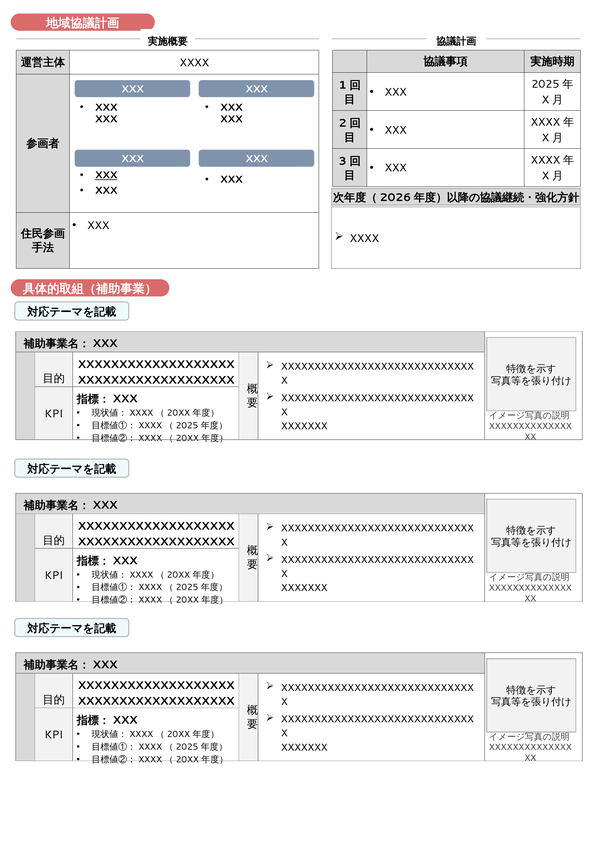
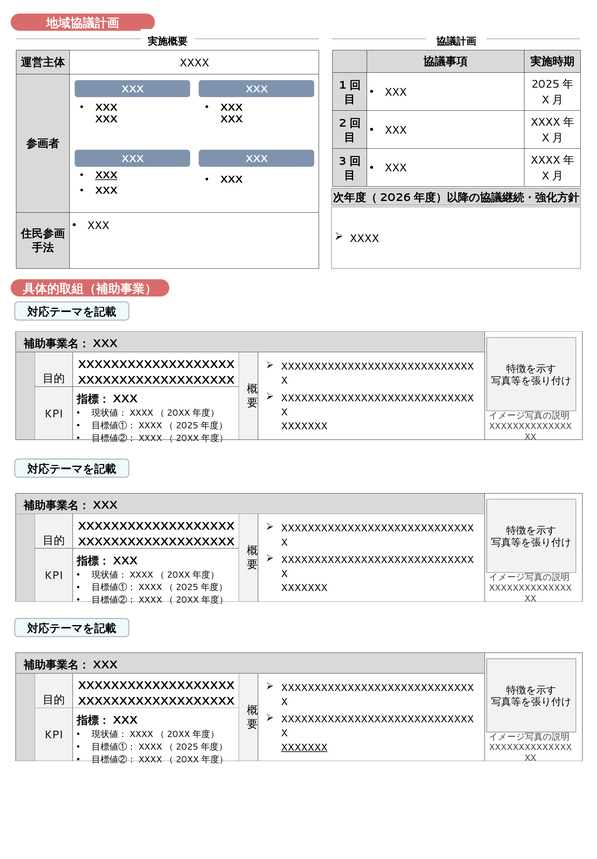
XXXXXXX underline: none -> present (304, 747)
